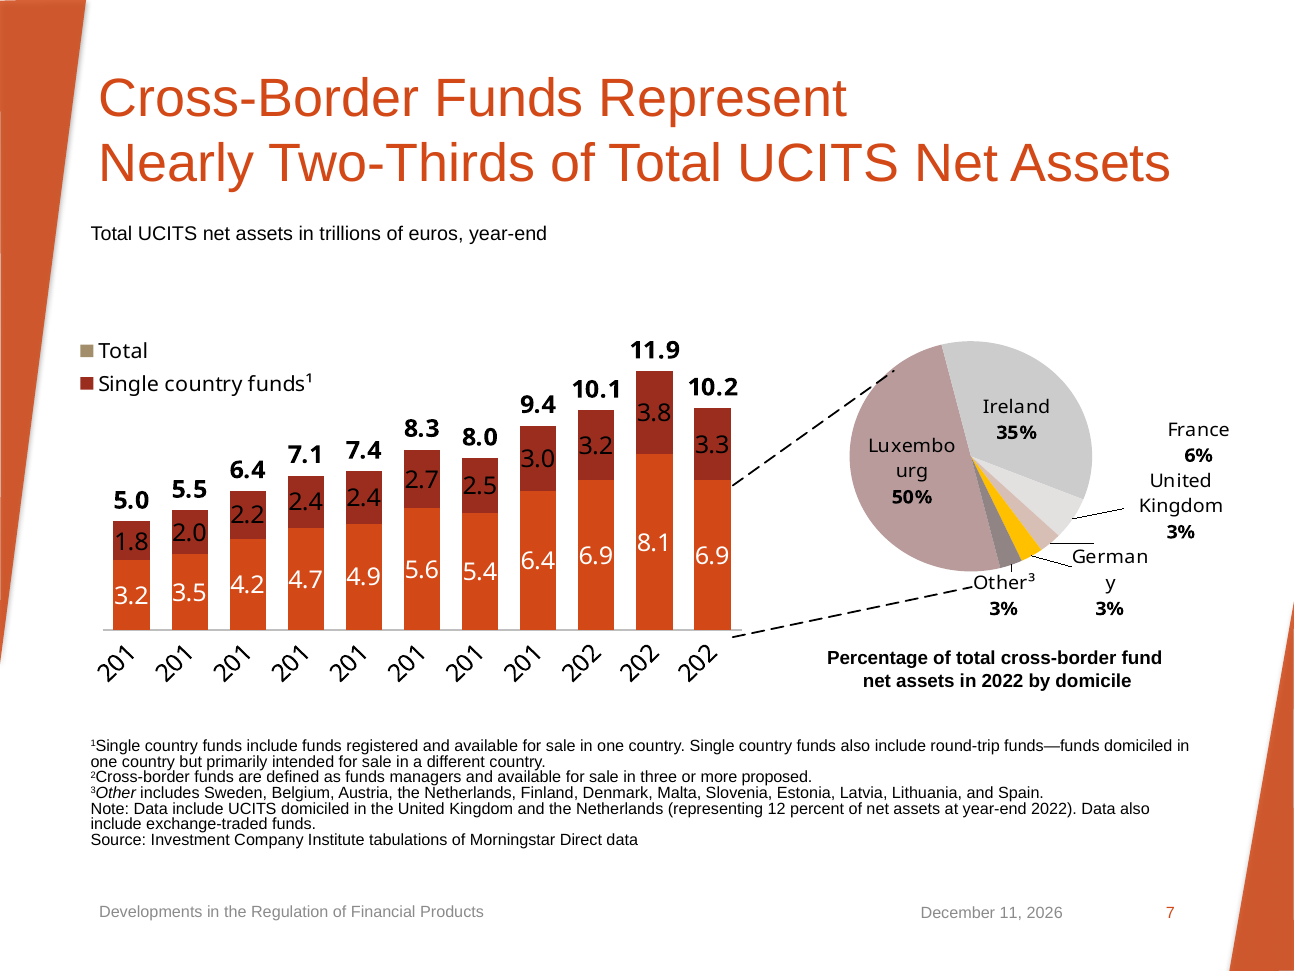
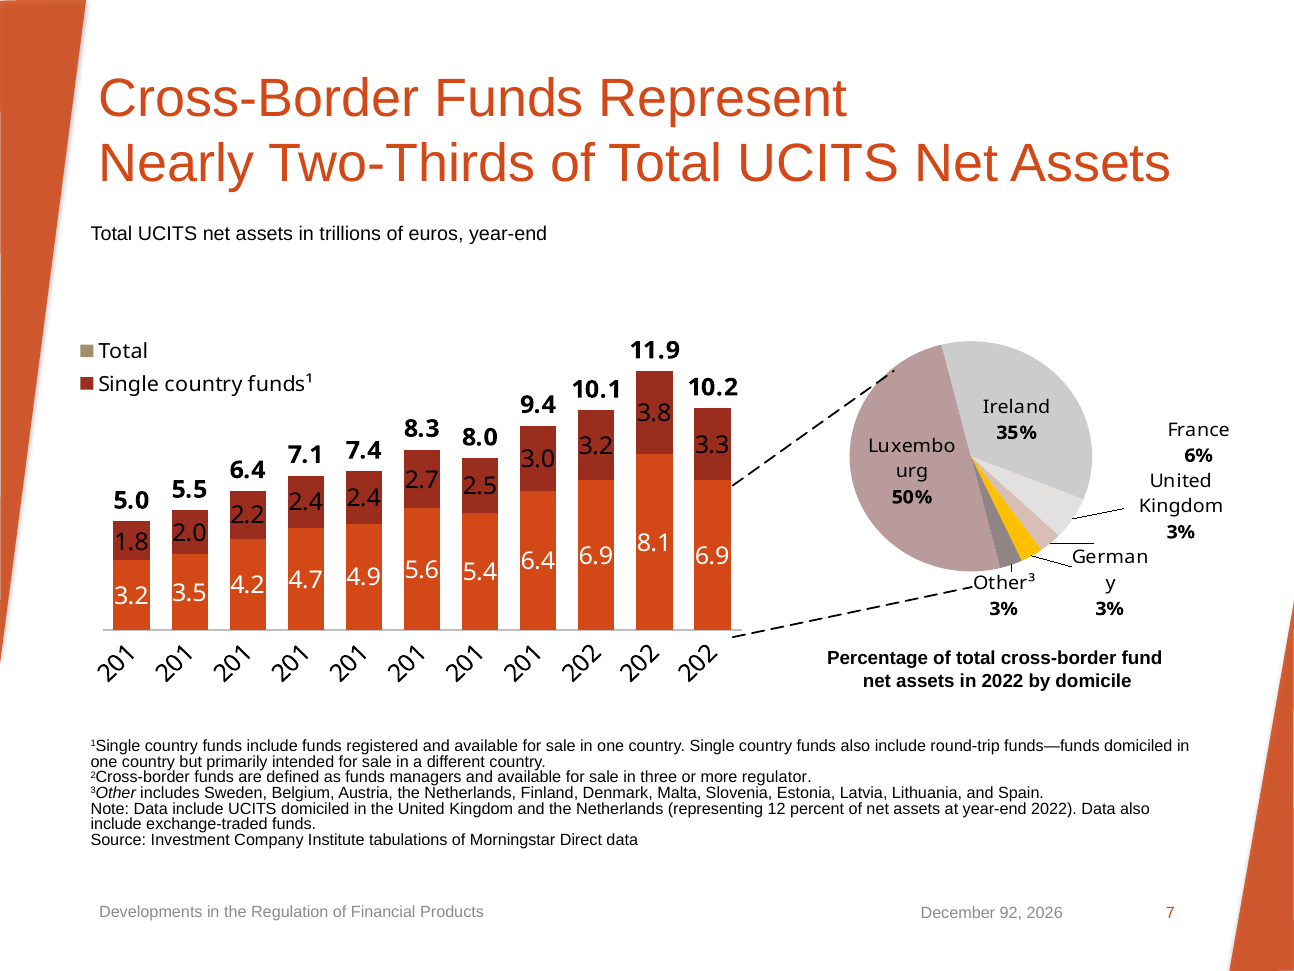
proposed: proposed -> regulator (777, 777)
11: 11 -> 92 (1011, 913)
